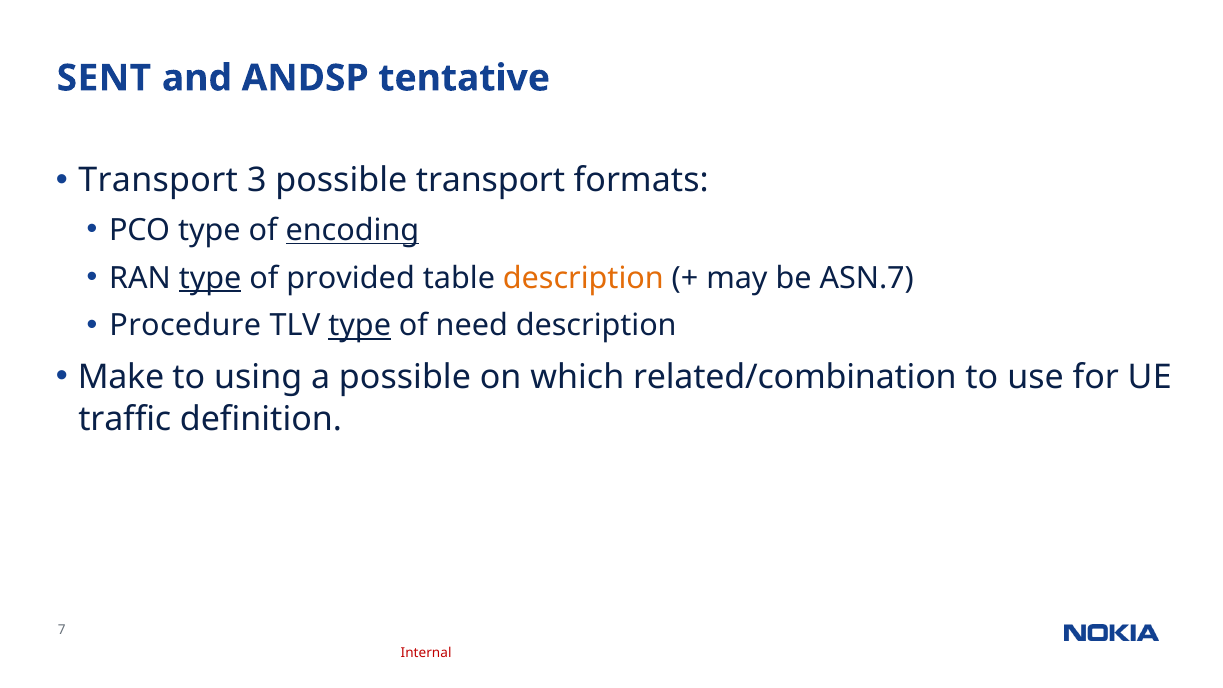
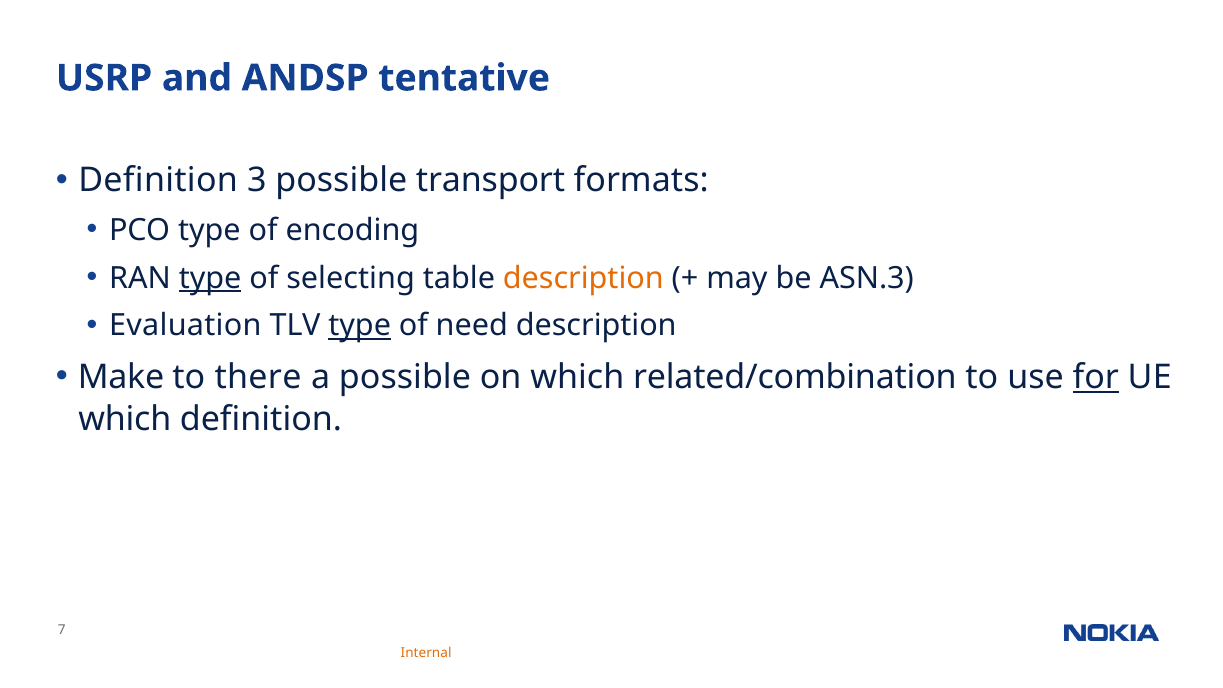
SENT: SENT -> USRP (104, 78)
Transport: Transport -> Definition (158, 181)
encoding underline: present -> none (352, 230)
provided: provided -> selecting (351, 278)
ASN.7: ASN.7 -> ASN.3 (867, 278)
Procedure: Procedure -> Evaluation (185, 326)
using: using -> there (258, 377)
for underline: none -> present (1096, 377)
traffic: traffic -> which (125, 420)
Internal colour: red -> orange (426, 653)
